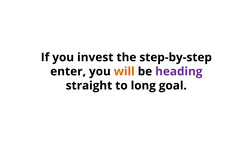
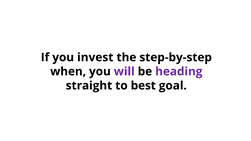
enter: enter -> when (68, 72)
will colour: orange -> purple (124, 72)
long: long -> best (143, 86)
